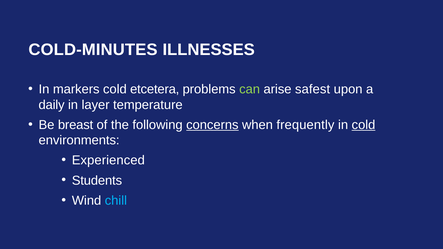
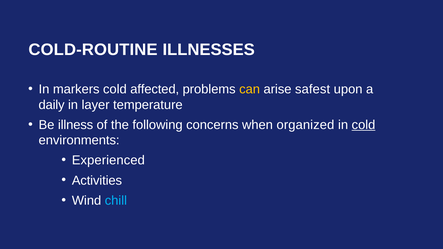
COLD-MINUTES: COLD-MINUTES -> COLD-ROUTINE (93, 50)
etcetera: etcetera -> affected (155, 89)
can colour: light green -> yellow (250, 89)
breast: breast -> illness (76, 125)
concerns underline: present -> none (212, 125)
frequently: frequently -> organized (305, 125)
Students: Students -> Activities (97, 181)
